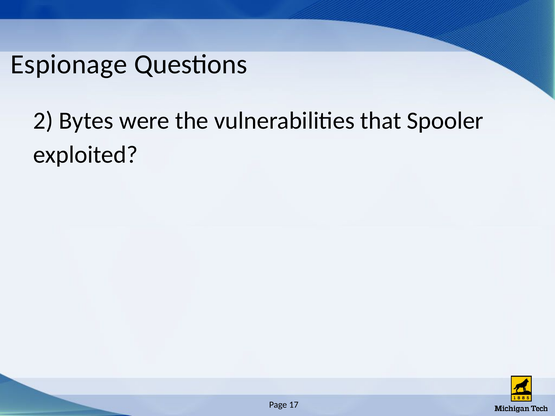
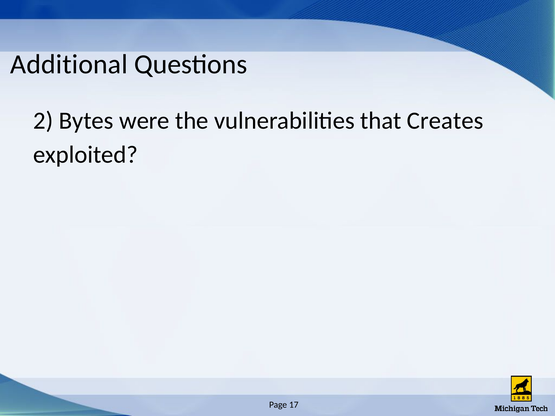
Espionage: Espionage -> Additional (69, 64)
Spooler: Spooler -> Creates (445, 121)
